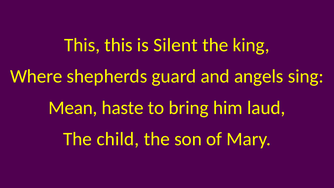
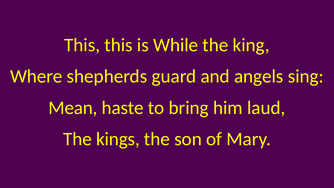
Silent: Silent -> While (176, 45)
child: child -> kings (118, 139)
